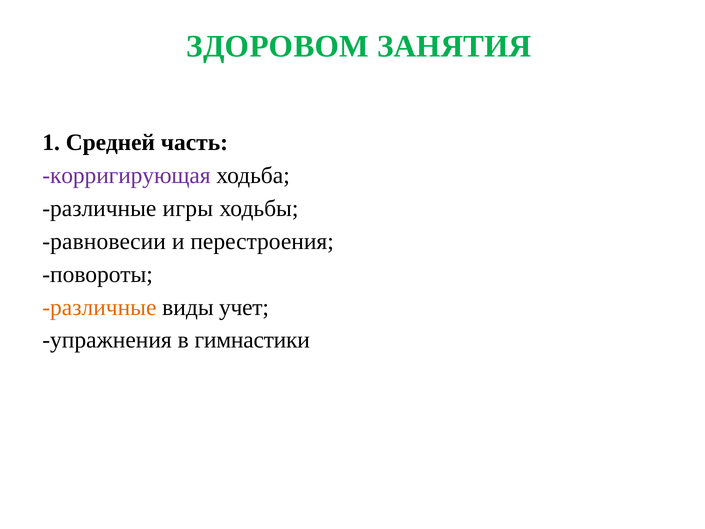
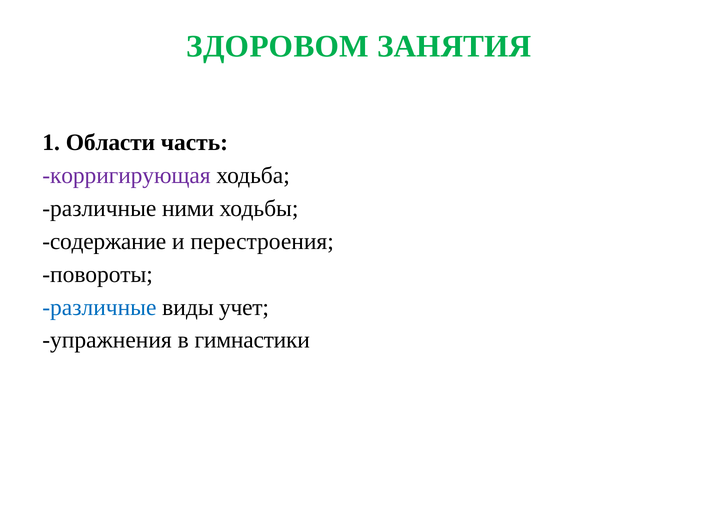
Средней: Средней -> Области (110, 143)
игры: игры -> ними (188, 208)
равновесии: равновесии -> содержание (104, 241)
различные colour: orange -> blue (99, 307)
